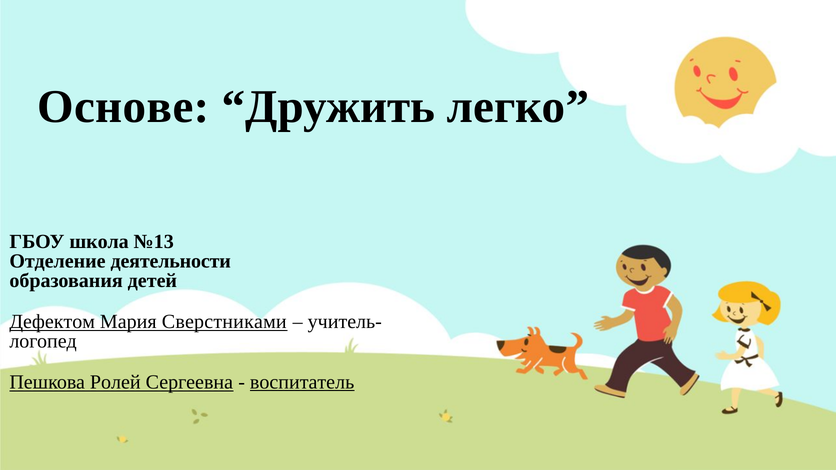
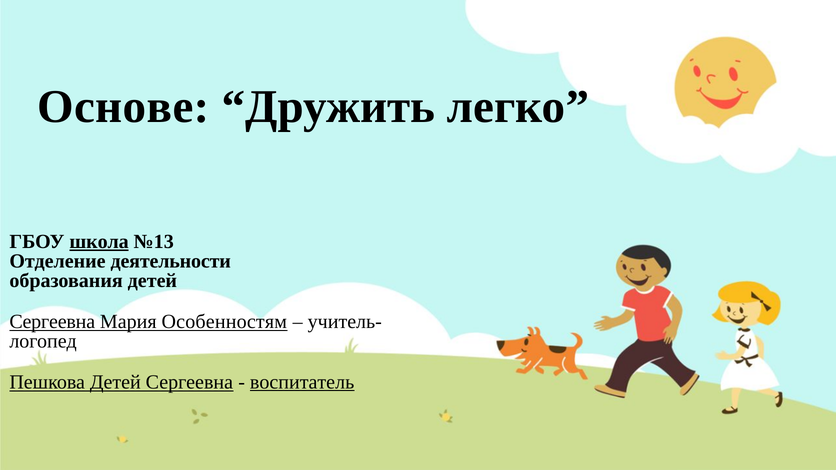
школа underline: none -> present (99, 242)
Дефектом: Дефектом -> Сергеевна (52, 322)
Сверстниками: Сверстниками -> Особенностям (224, 322)
Пешкова Ролей: Ролей -> Детей (115, 382)
